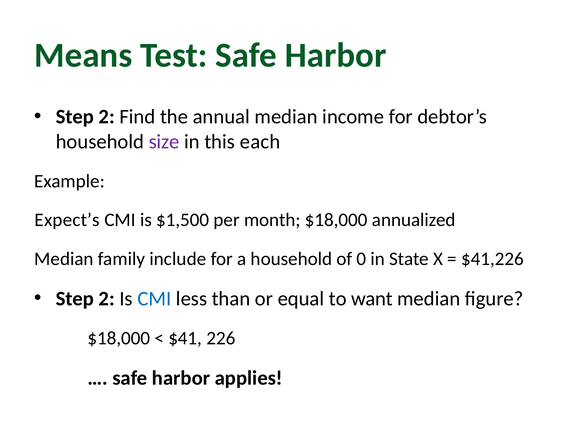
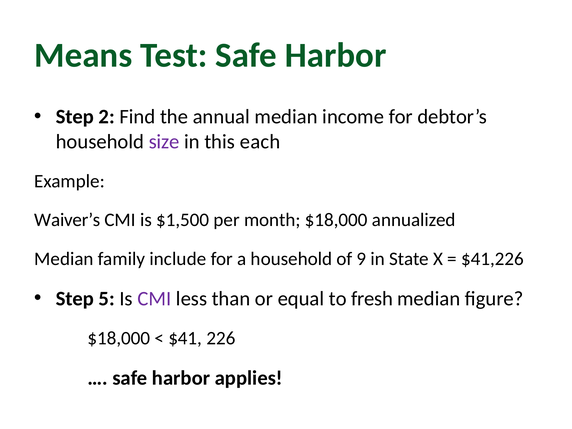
Expect’s: Expect’s -> Waiver’s (67, 220)
0: 0 -> 9 (361, 259)
2: 2 -> 5 (107, 299)
CMI colour: blue -> purple (154, 299)
want: want -> fresh (372, 299)
